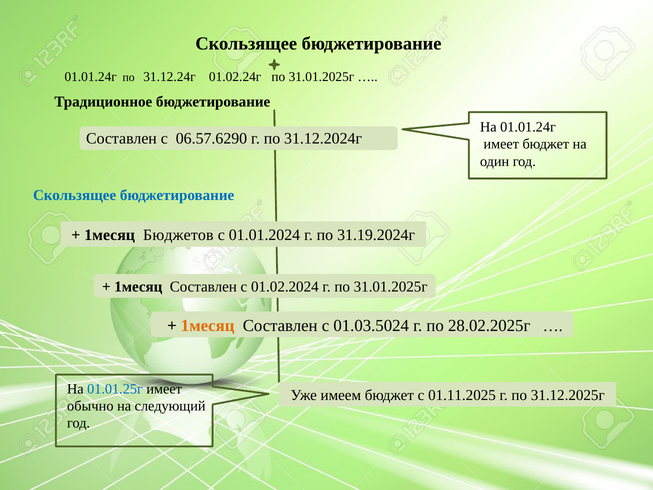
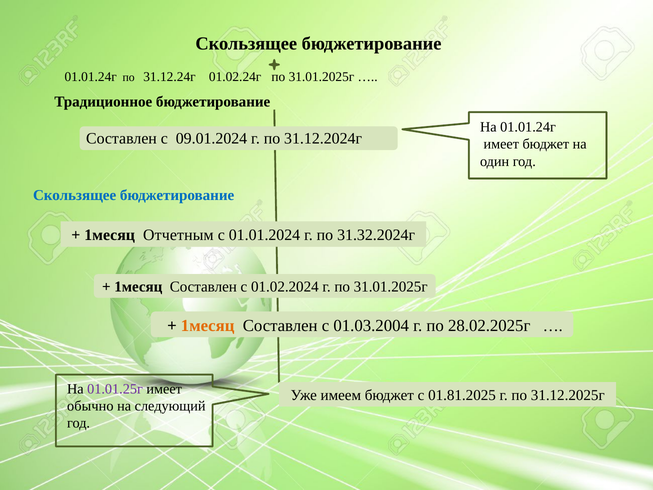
06.57.6290: 06.57.6290 -> 09.01.2024 (211, 139)
Бюджетов: Бюджетов -> Отчетным (178, 235)
31.19.2024г: 31.19.2024г -> 31.32.2024г (376, 235)
01.03.5024: 01.03.5024 -> 01.03.2004 (371, 326)
01.01.25г colour: blue -> purple (115, 389)
01.11.2025: 01.11.2025 -> 01.81.2025 (462, 395)
